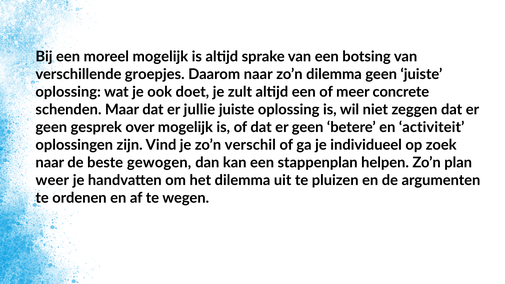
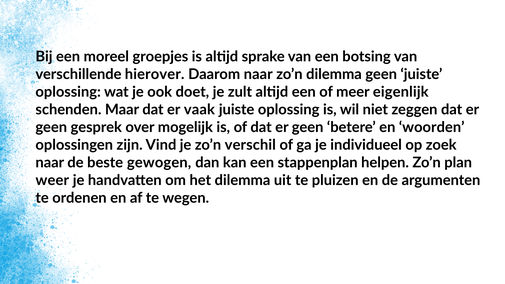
moreel mogelijk: mogelijk -> groepjes (160, 57)
groepjes: groepjes -> hierover (155, 74)
concrete: concrete -> eigenlijk (401, 92)
jullie: jullie -> vaak (199, 110)
activiteit: activiteit -> woorden (432, 127)
